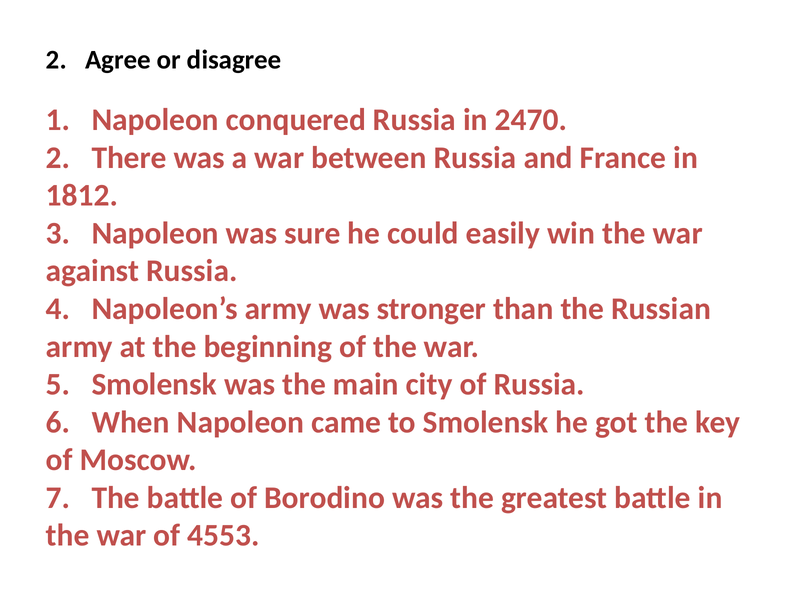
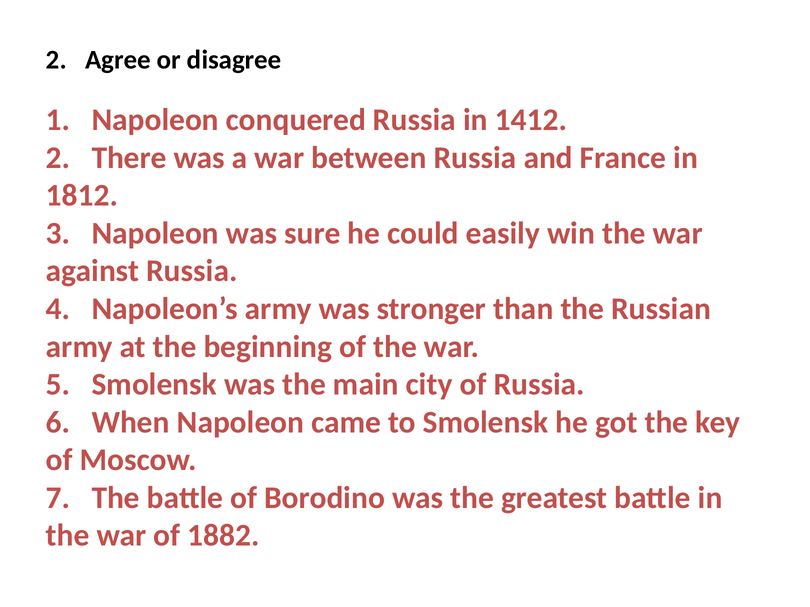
2470: 2470 -> 1412 (531, 120)
4553: 4553 -> 1882 (224, 536)
